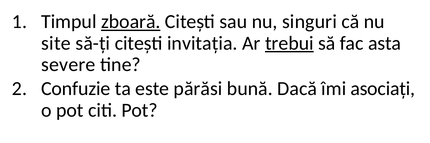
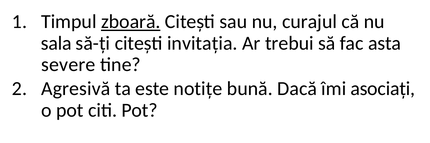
singuri: singuri -> curajul (310, 22)
site: site -> sala (56, 43)
trebui underline: present -> none (289, 43)
Confuzie: Confuzie -> Agresivă (76, 89)
părăsi: părăsi -> notițe (198, 89)
